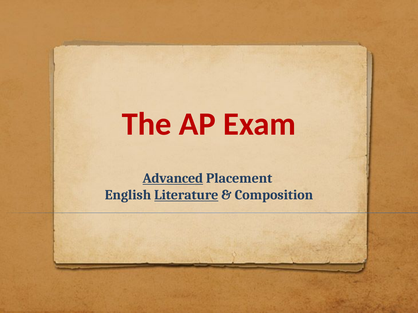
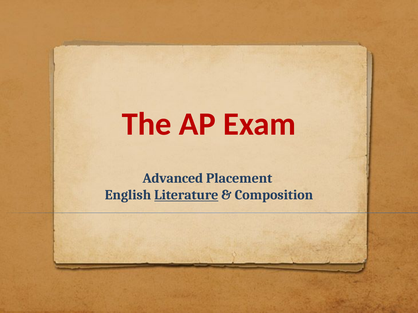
Advanced underline: present -> none (173, 179)
